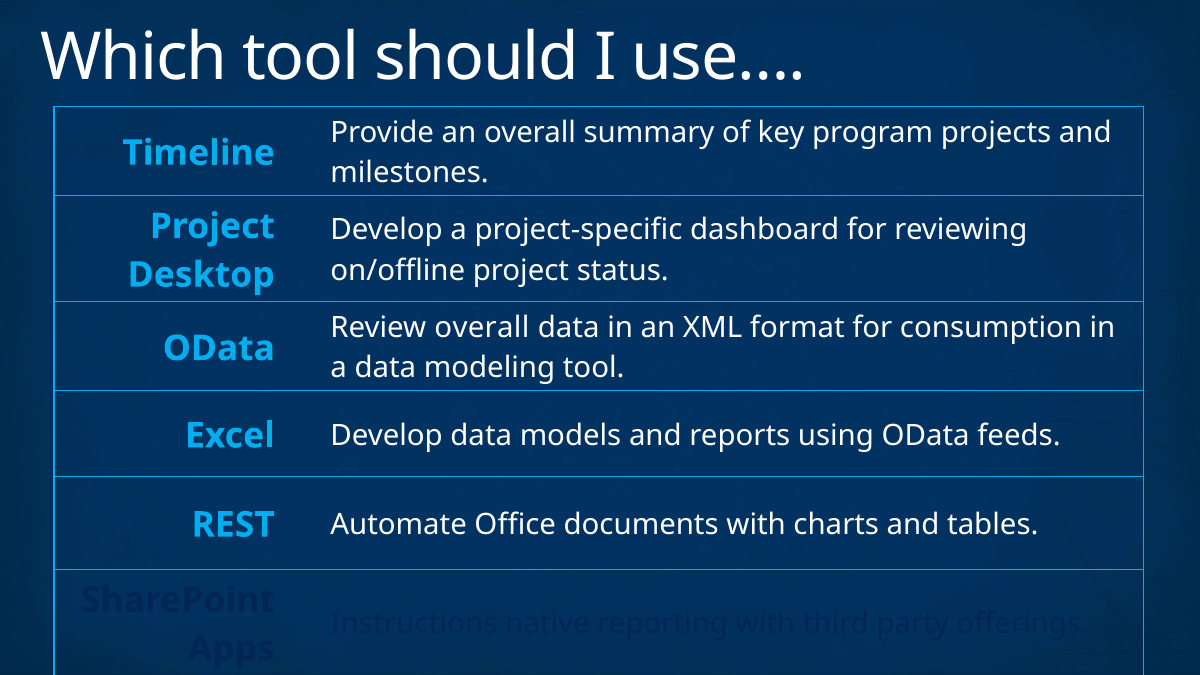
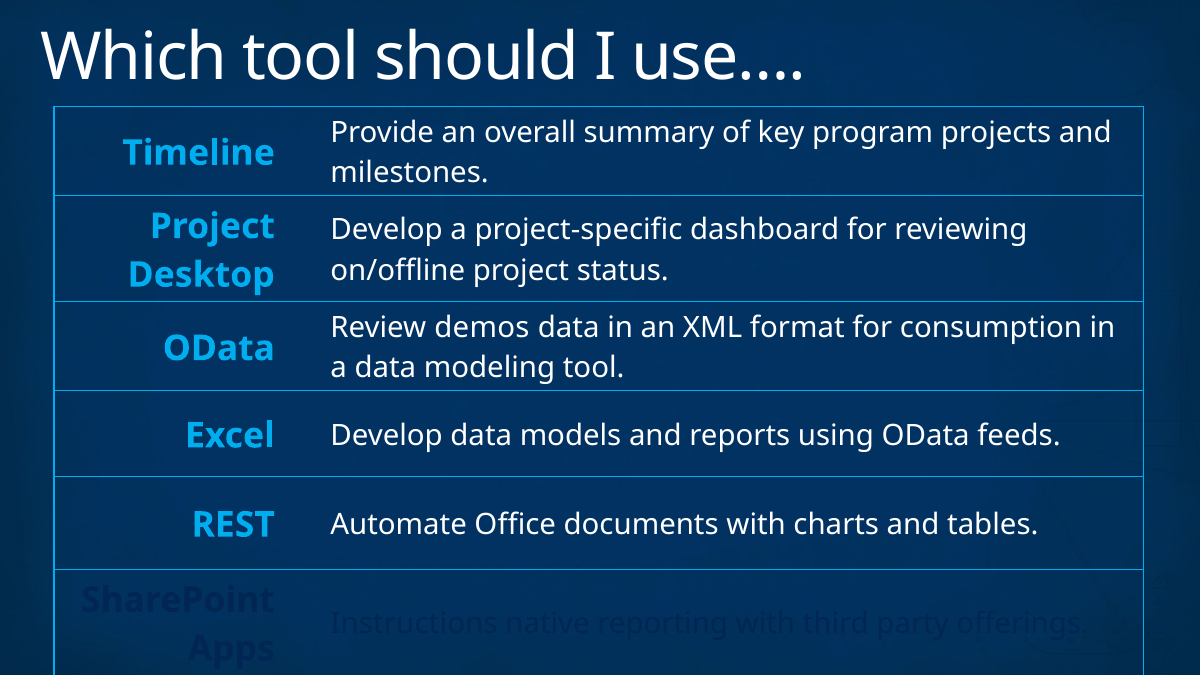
Review overall: overall -> demos (482, 328)
